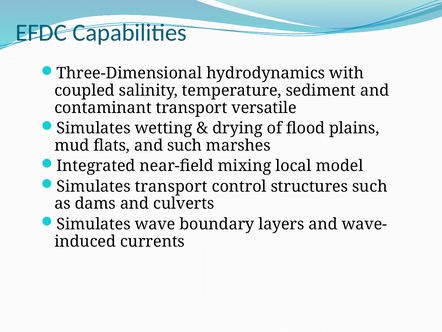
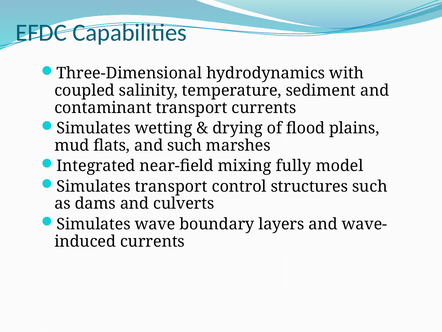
transport versatile: versatile -> currents (264, 108)
local: local -> fully (293, 166)
